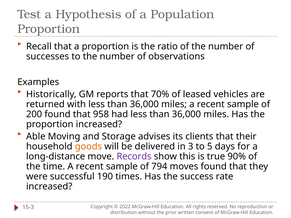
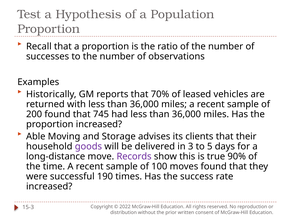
958: 958 -> 745 (101, 114)
goods colour: orange -> purple (88, 147)
794: 794 -> 100 (159, 167)
